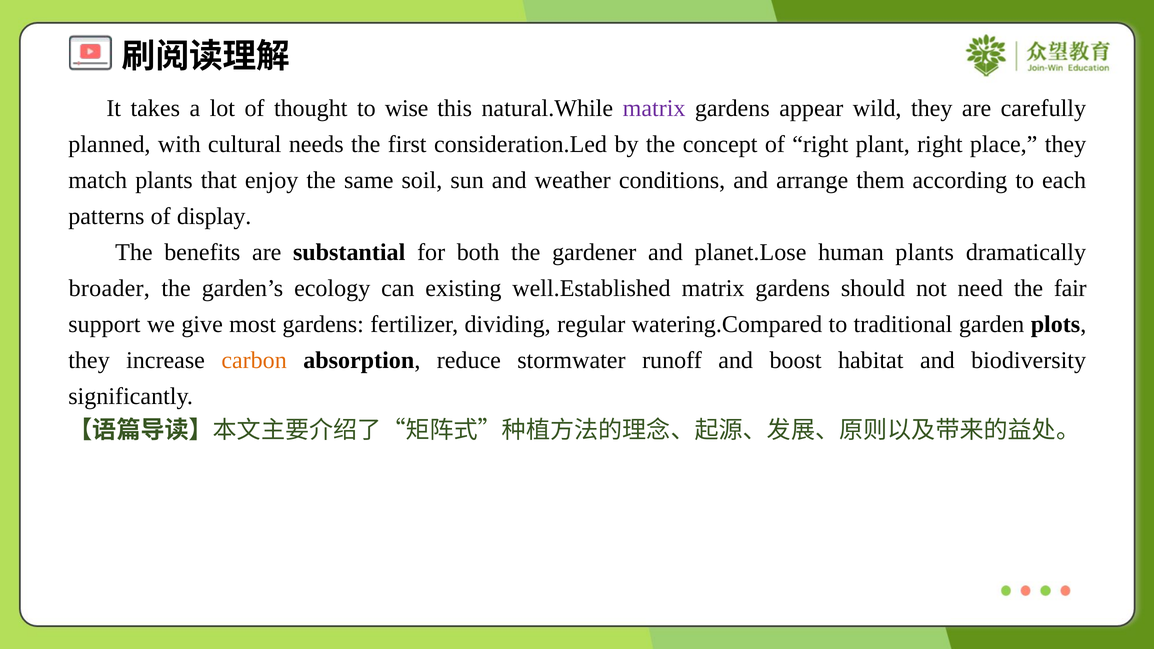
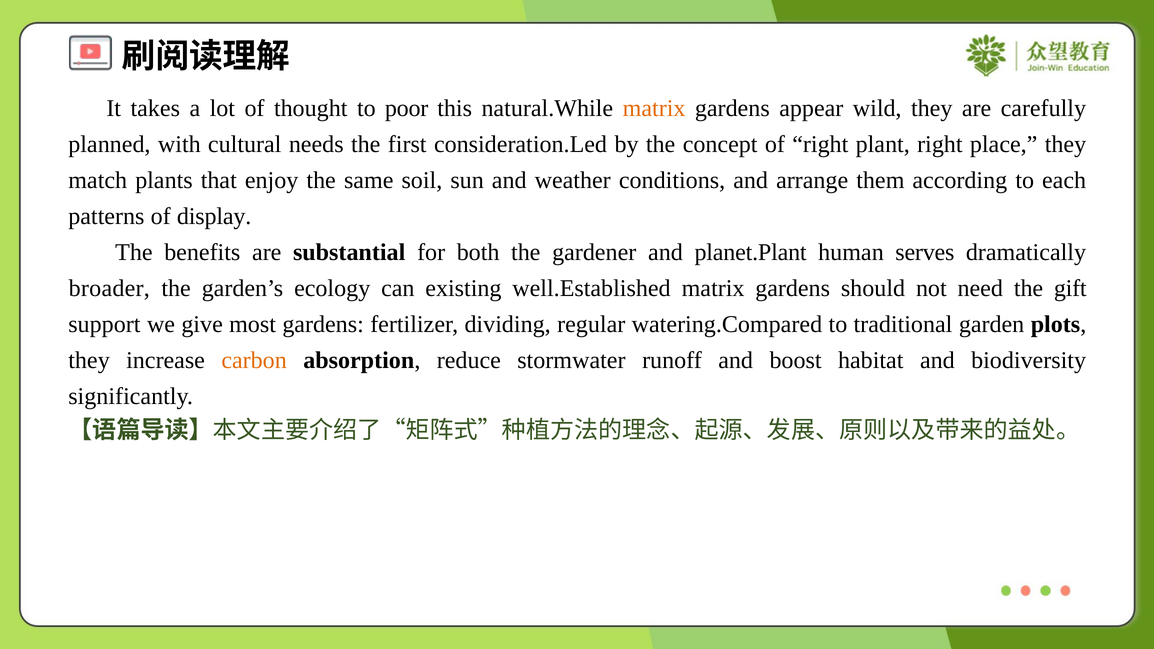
wise: wise -> poor (407, 108)
matrix colour: purple -> orange (654, 108)
planet.Lose: planet.Lose -> planet.Plant (751, 252)
human plants: plants -> serves (925, 252)
fair: fair -> gift (1070, 288)
